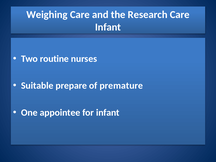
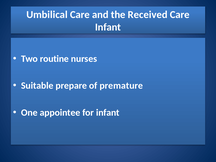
Weighing: Weighing -> Umbilical (47, 15)
Research: Research -> Received (148, 15)
